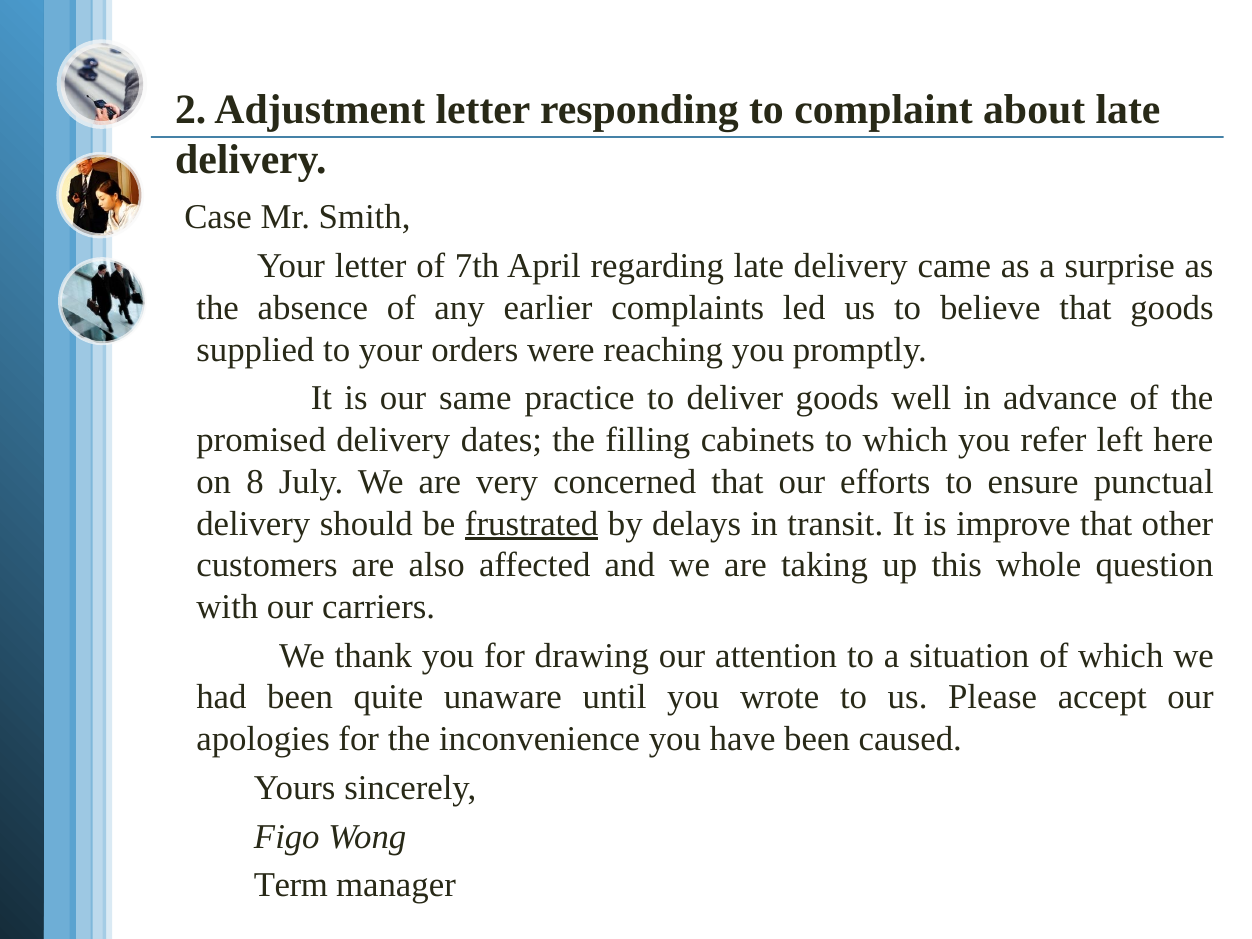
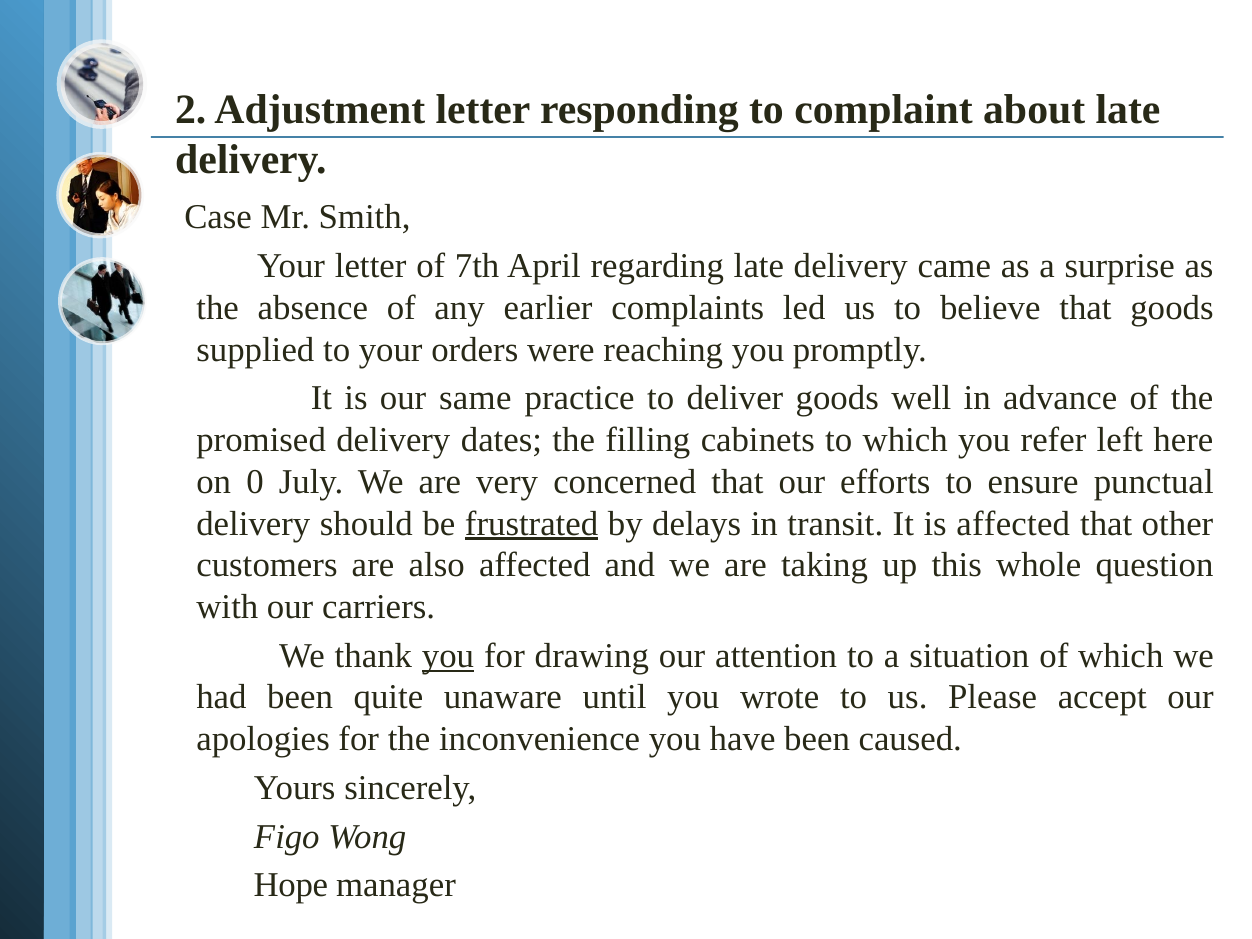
8: 8 -> 0 (255, 482)
is improve: improve -> affected (1013, 524)
you underline: none -> present (448, 656)
Term: Term -> Hope (291, 885)
